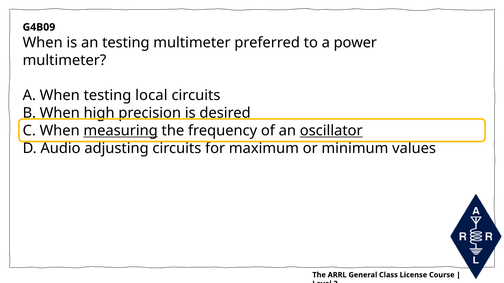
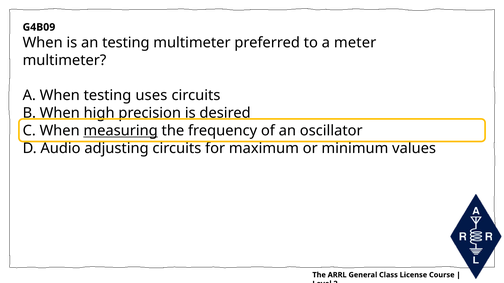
power: power -> meter (355, 43)
local: local -> uses (151, 96)
oscillator underline: present -> none (331, 131)
